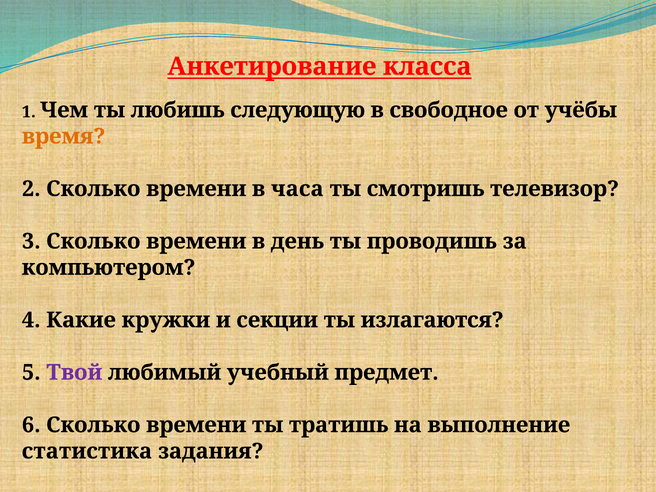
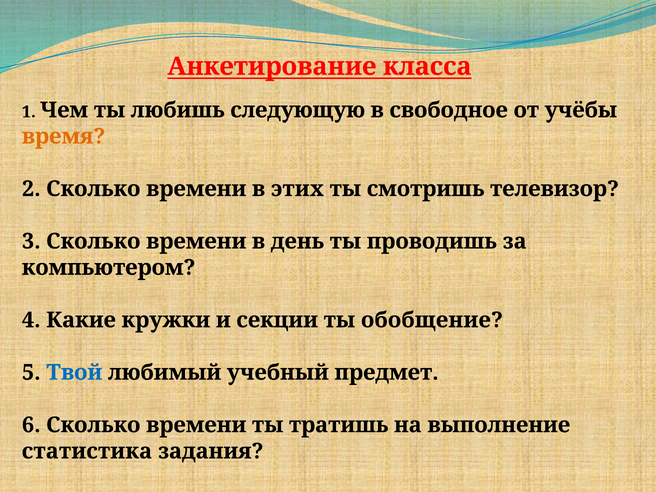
часа: часа -> этих (297, 189)
излагаются: излагаются -> обобщение (432, 320)
Твой colour: purple -> blue (74, 373)
